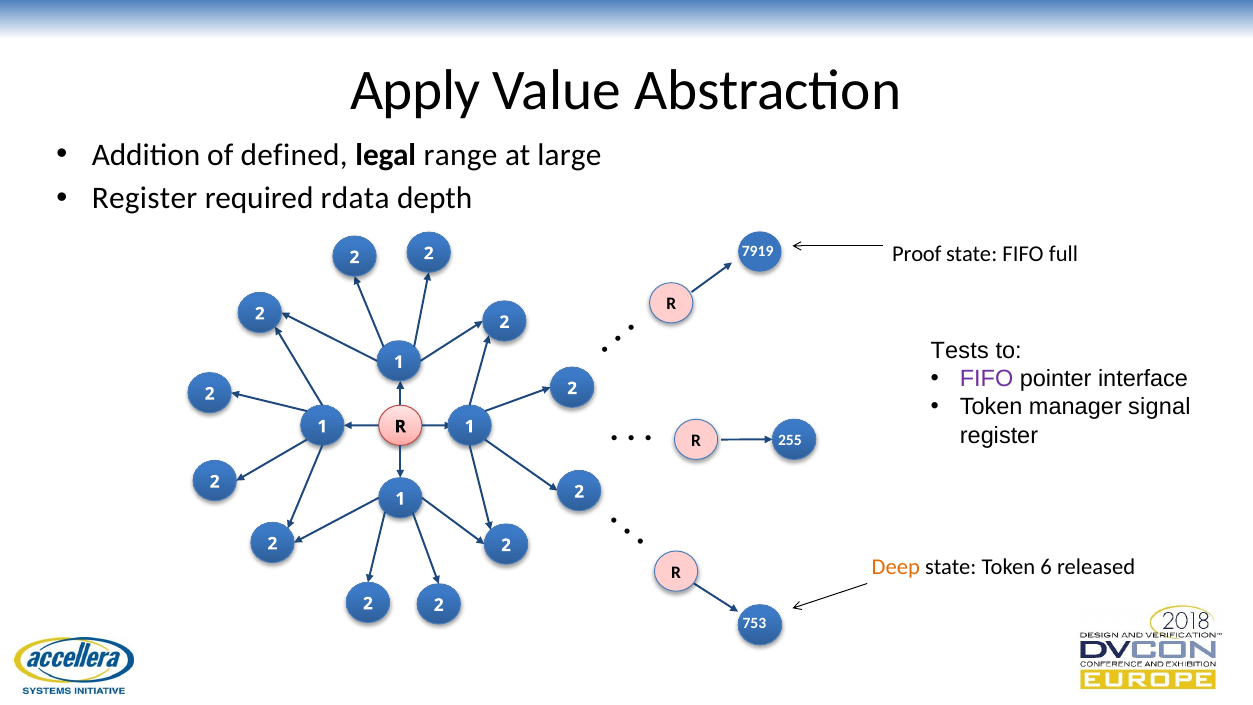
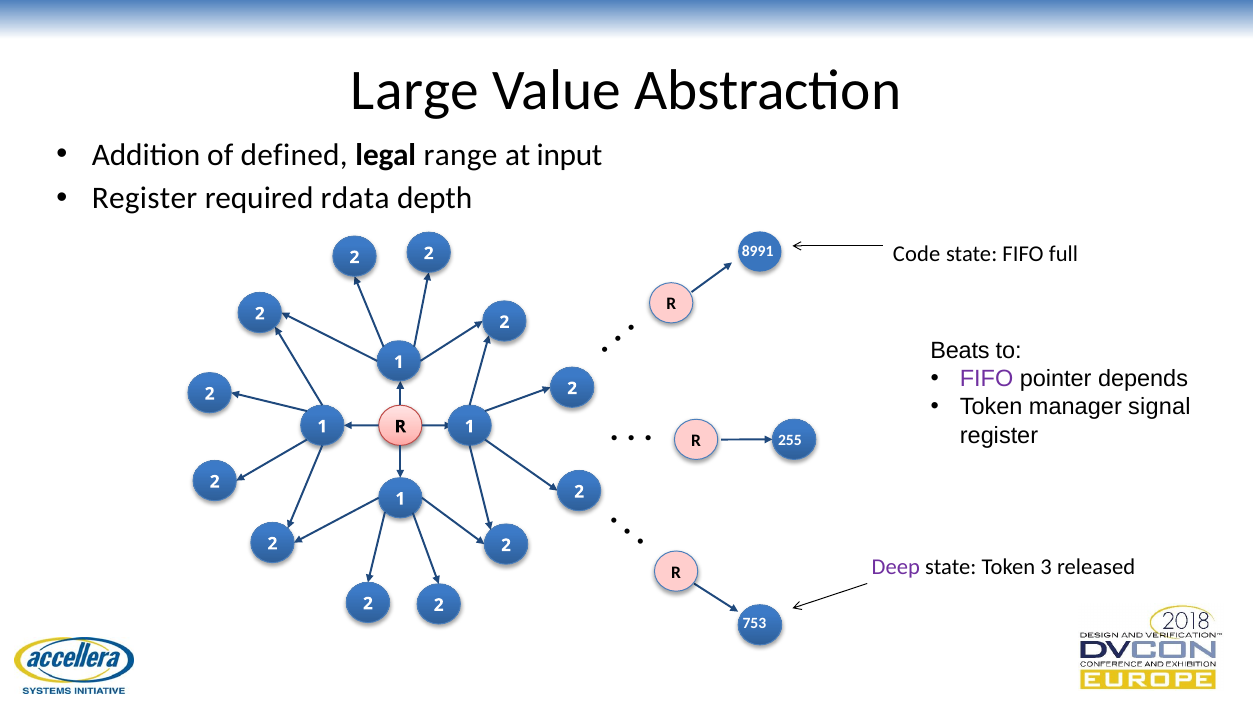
Apply: Apply -> Large (415, 91)
large: large -> input (570, 155)
Proof: Proof -> Code (917, 254)
7919: 7919 -> 8991 (758, 251)
Tests: Tests -> Beats (960, 351)
interface: interface -> depends (1143, 379)
Deep colour: orange -> purple (896, 567)
6: 6 -> 3 (1046, 567)
